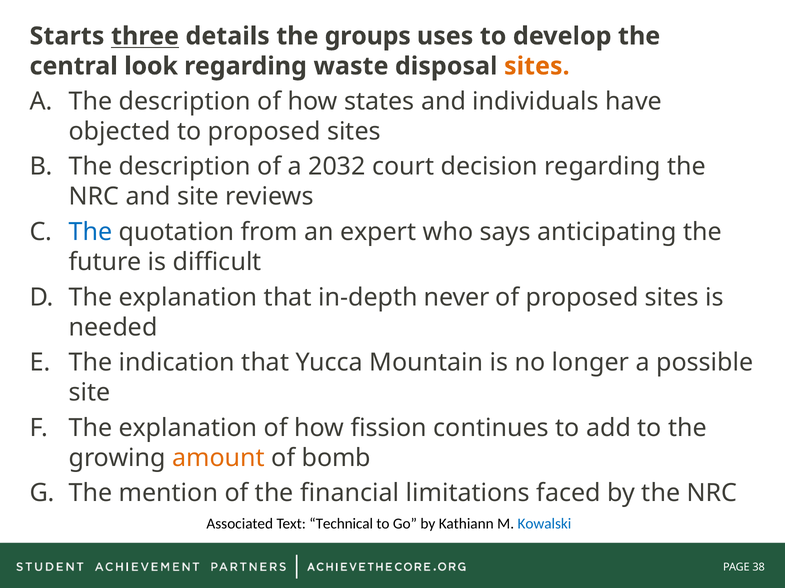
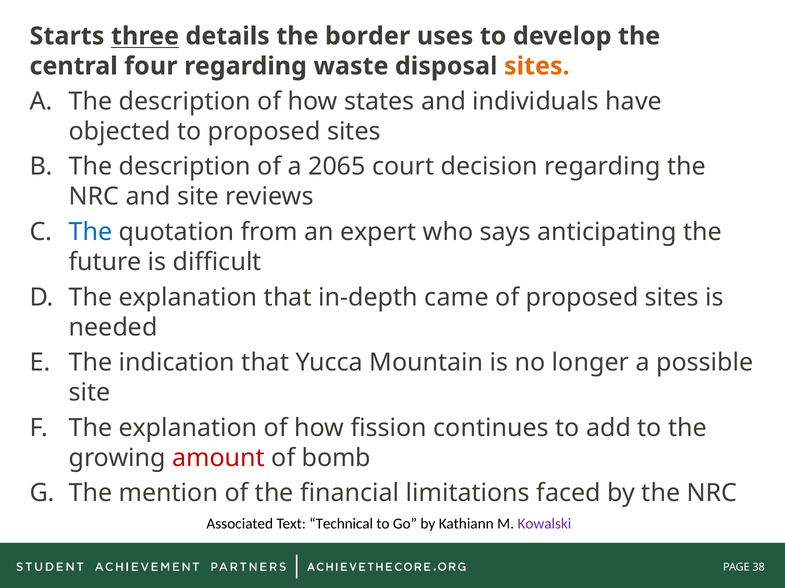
groups: groups -> border (368, 36)
look: look -> four (151, 66)
2032: 2032 -> 2065 (337, 167)
never: never -> came (456, 298)
amount colour: orange -> red (219, 458)
Kowalski colour: blue -> purple (544, 524)
